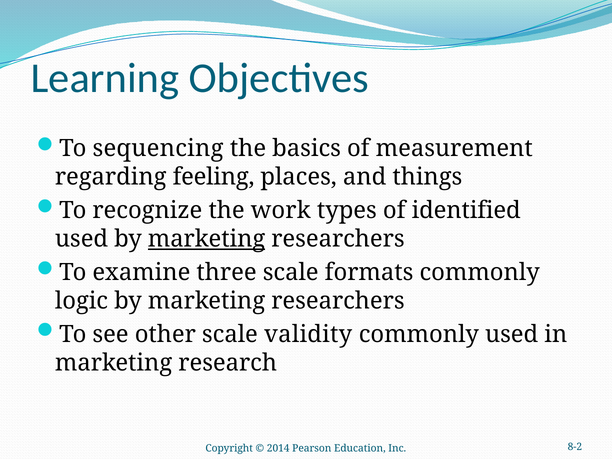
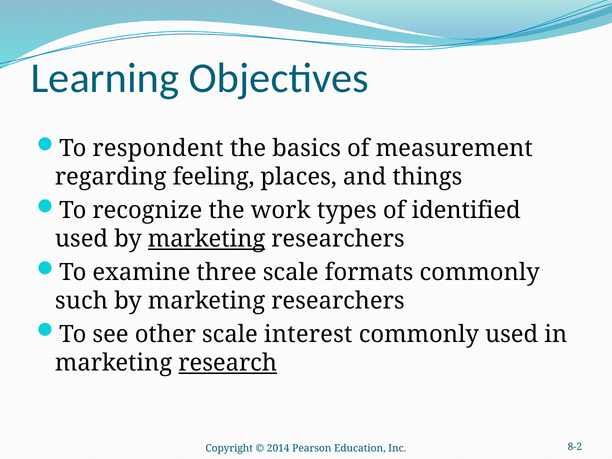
sequencing: sequencing -> respondent (158, 148)
logic: logic -> such (81, 301)
validity: validity -> interest (308, 334)
research underline: none -> present (228, 363)
